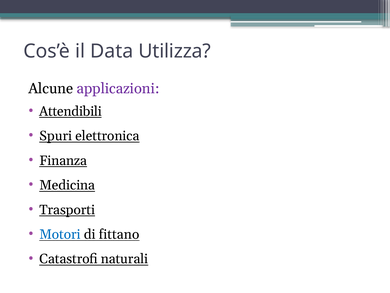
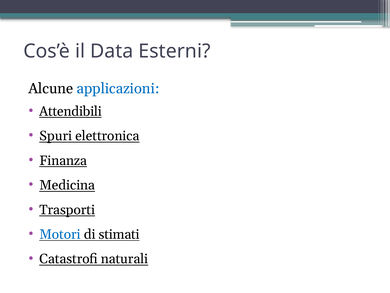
Utilizza: Utilizza -> Esterni (175, 51)
applicazioni colour: purple -> blue (118, 88)
fittano: fittano -> stimati (119, 234)
